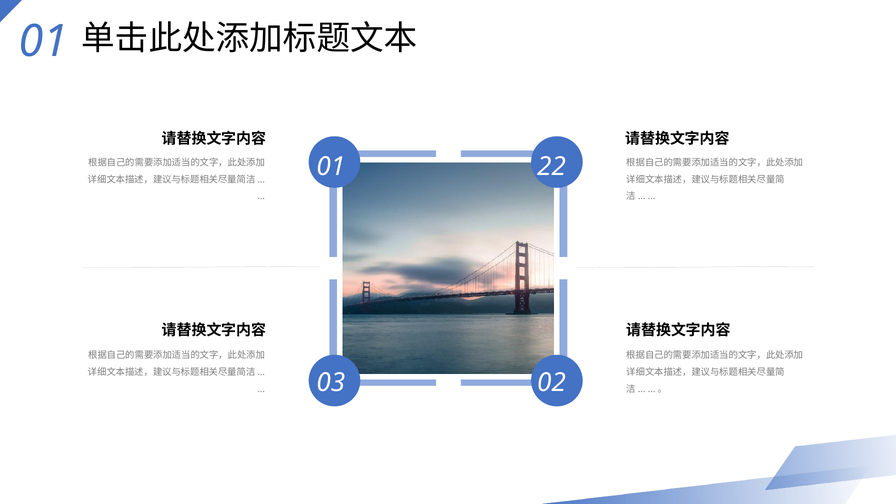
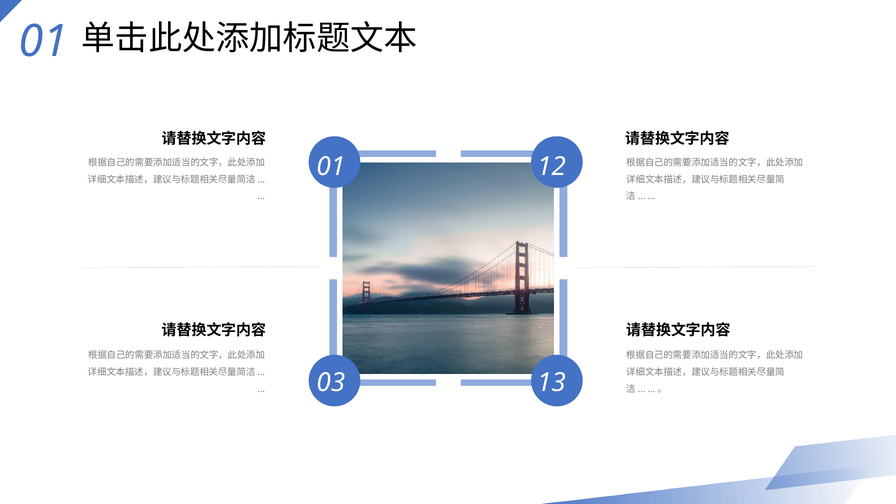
22: 22 -> 12 (552, 167)
02: 02 -> 13 (552, 383)
